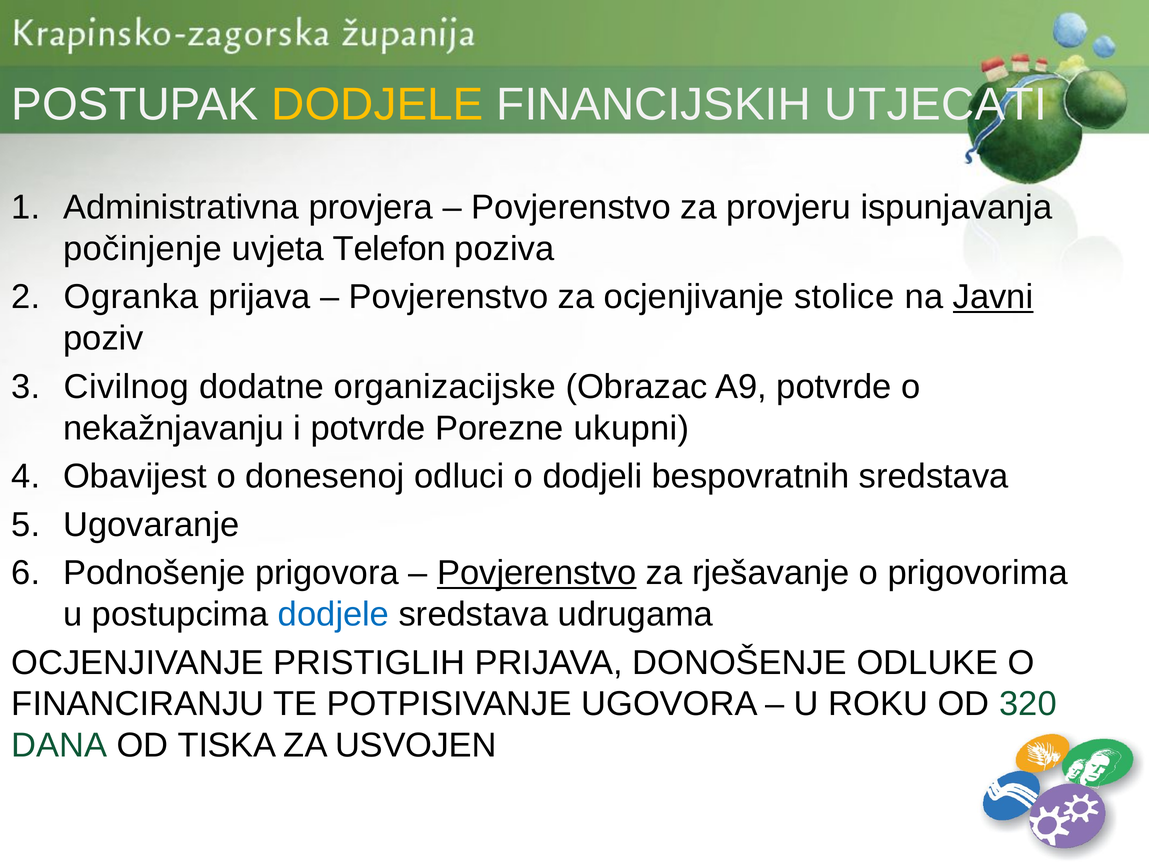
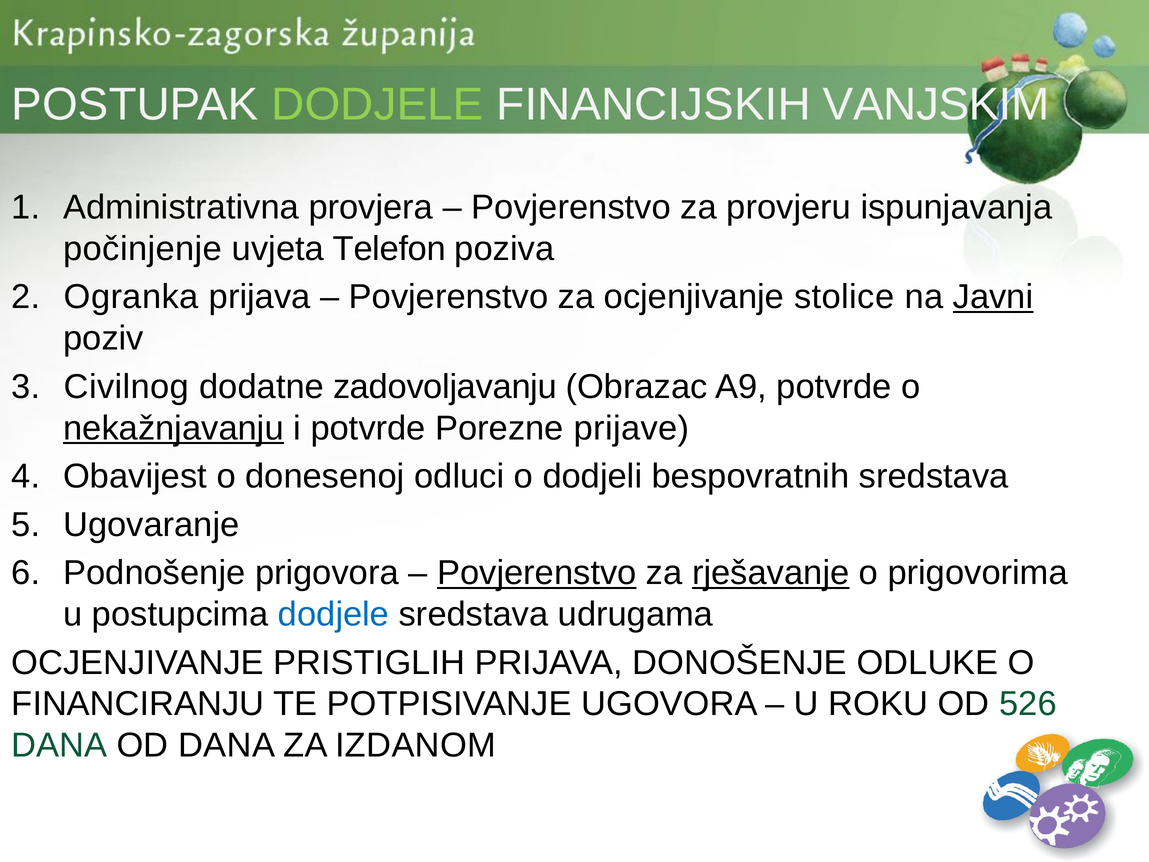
DODJELE colour: yellow -> light green (377, 105)
UTJECATI: UTJECATI -> VANJSKIM (936, 105)
organizacijske: organizacijske -> zadovoljavanju (445, 387)
nekažnjavanju underline: none -> present (174, 428)
ukupni: ukupni -> prijave (632, 428)
rješavanje underline: none -> present (771, 573)
320: 320 -> 526 (1028, 704)
OD TISKA: TISKA -> DANA (227, 746)
USVOJEN: USVOJEN -> IZDANOM (416, 746)
